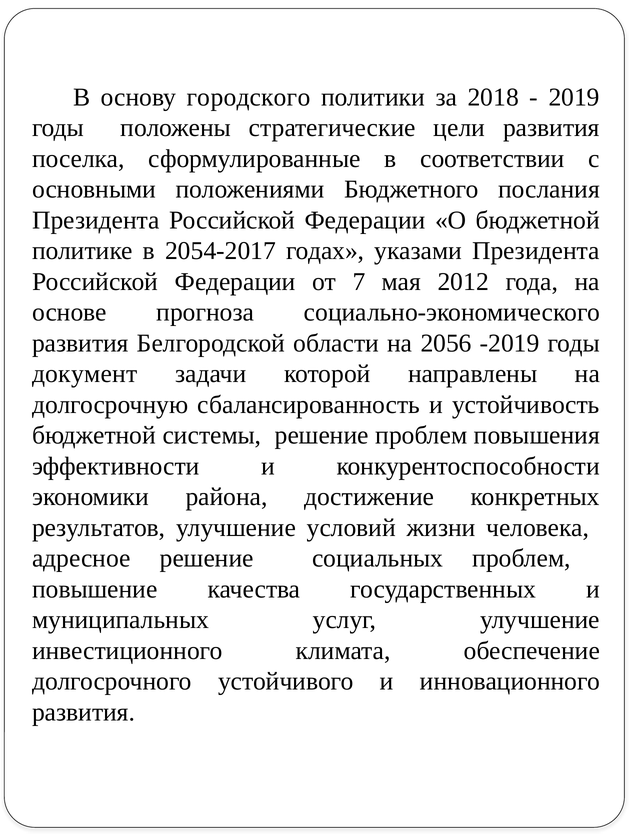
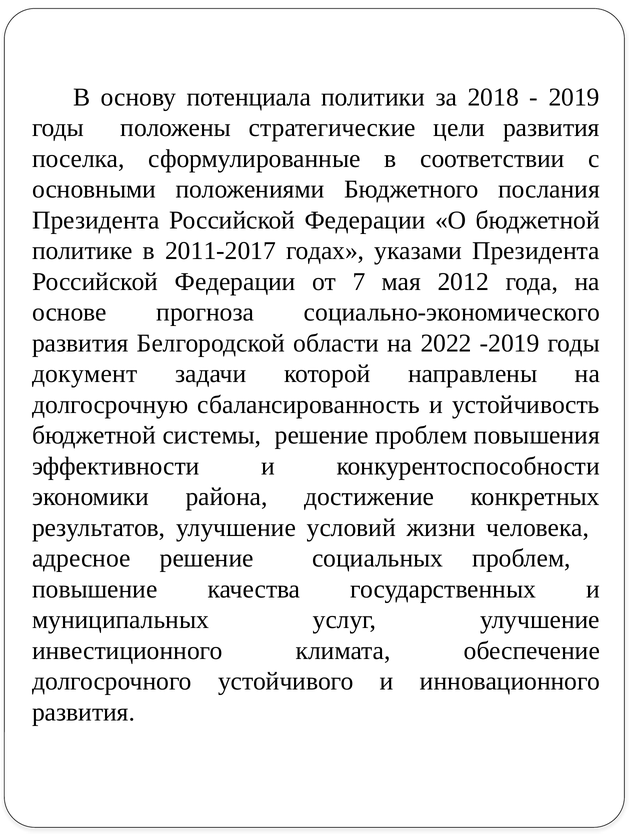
городского: городского -> потенциала (249, 97)
2054-2017: 2054-2017 -> 2011-2017 (221, 251)
2056: 2056 -> 2022 (446, 343)
